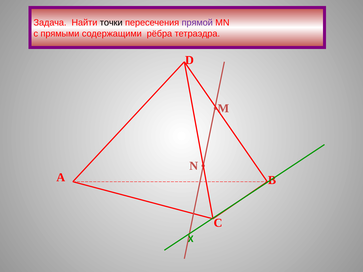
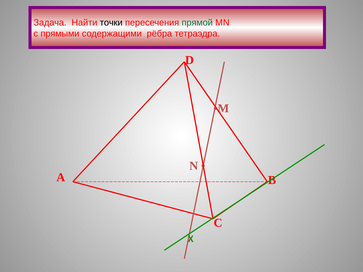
прямой colour: purple -> green (197, 23)
